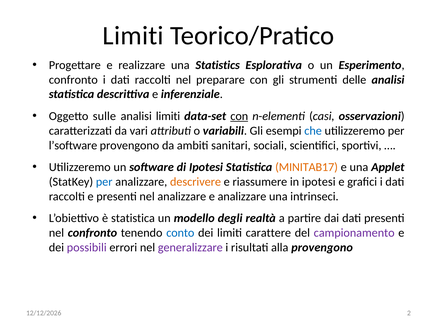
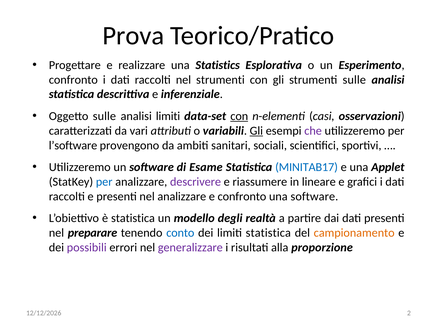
Limiti: Limiti -> Prova (133, 36)
nel preparare: preparare -> strumenti (220, 80)
strumenti delle: delle -> sulle (354, 80)
Gli underline: none -> present (256, 131)
che colour: blue -> purple (313, 131)
di Ipotesi: Ipotesi -> Esame (206, 167)
MINITAB17 colour: orange -> blue (307, 167)
descrivere colour: orange -> purple (196, 182)
in ipotesi: ipotesi -> lineare (319, 182)
e analizzare: analizzare -> confronto (242, 196)
una intrinseci: intrinseci -> software (314, 196)
nel confronto: confronto -> preparare (93, 233)
limiti carattere: carattere -> statistica (268, 233)
campionamento colour: purple -> orange (354, 233)
alla provengono: provengono -> proporzione (322, 247)
